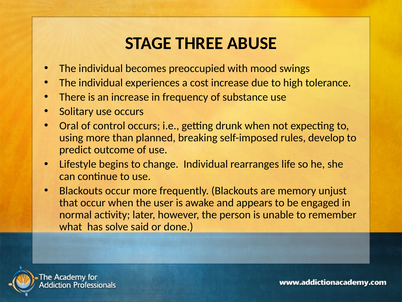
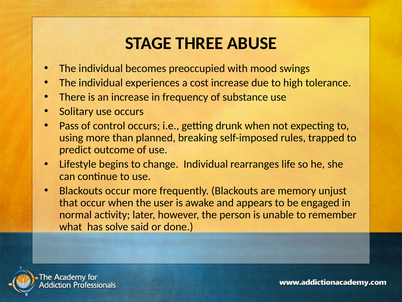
Oral: Oral -> Pass (69, 126)
develop: develop -> trapped (326, 138)
